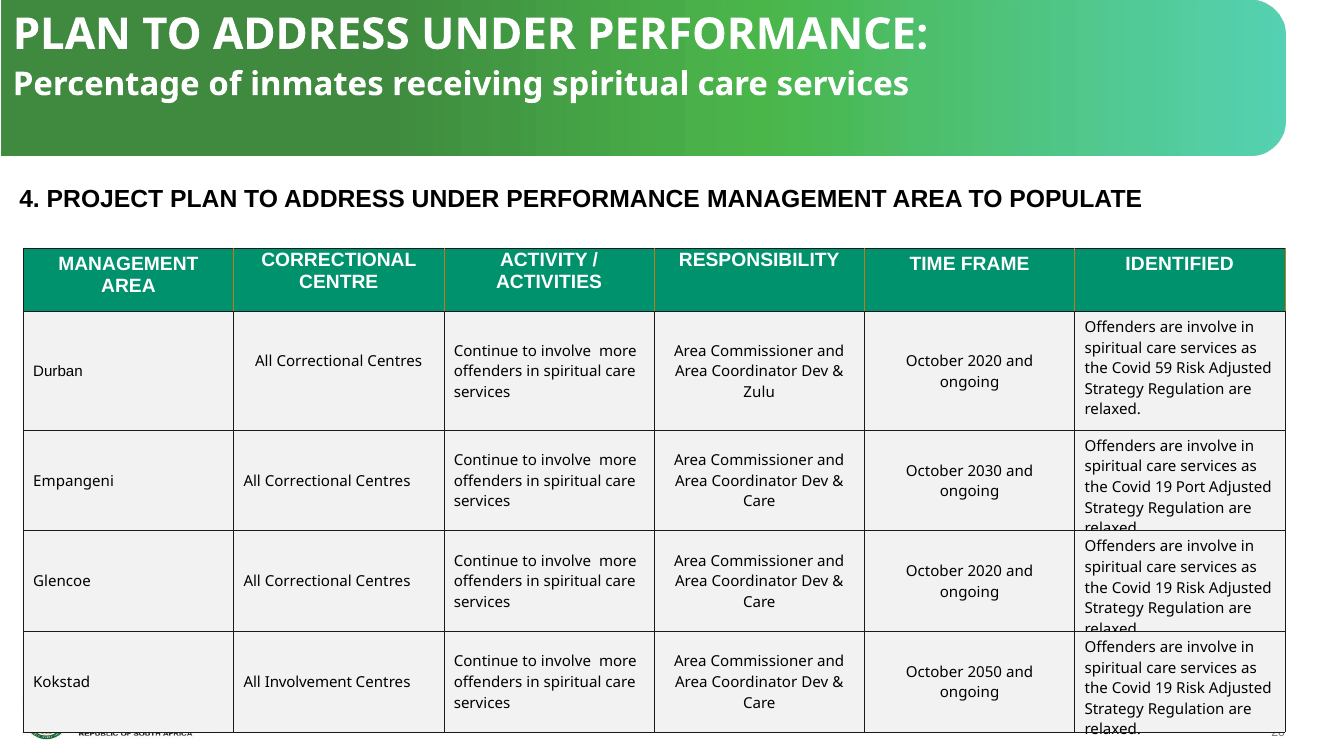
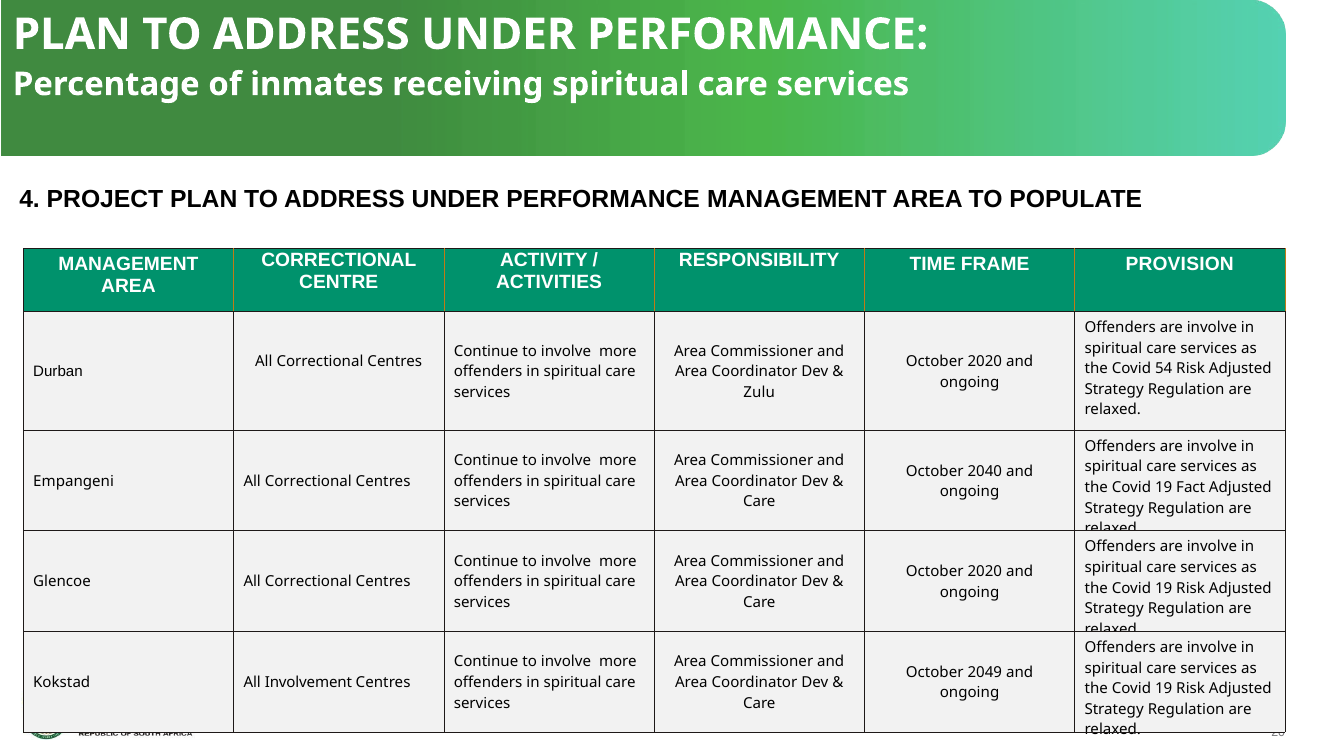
IDENTIFIED: IDENTIFIED -> PROVISION (1180, 265)
59: 59 -> 54 (1164, 369)
2030: 2030 -> 2040 (985, 471)
Port: Port -> Fact (1191, 488)
2050: 2050 -> 2049 (985, 673)
